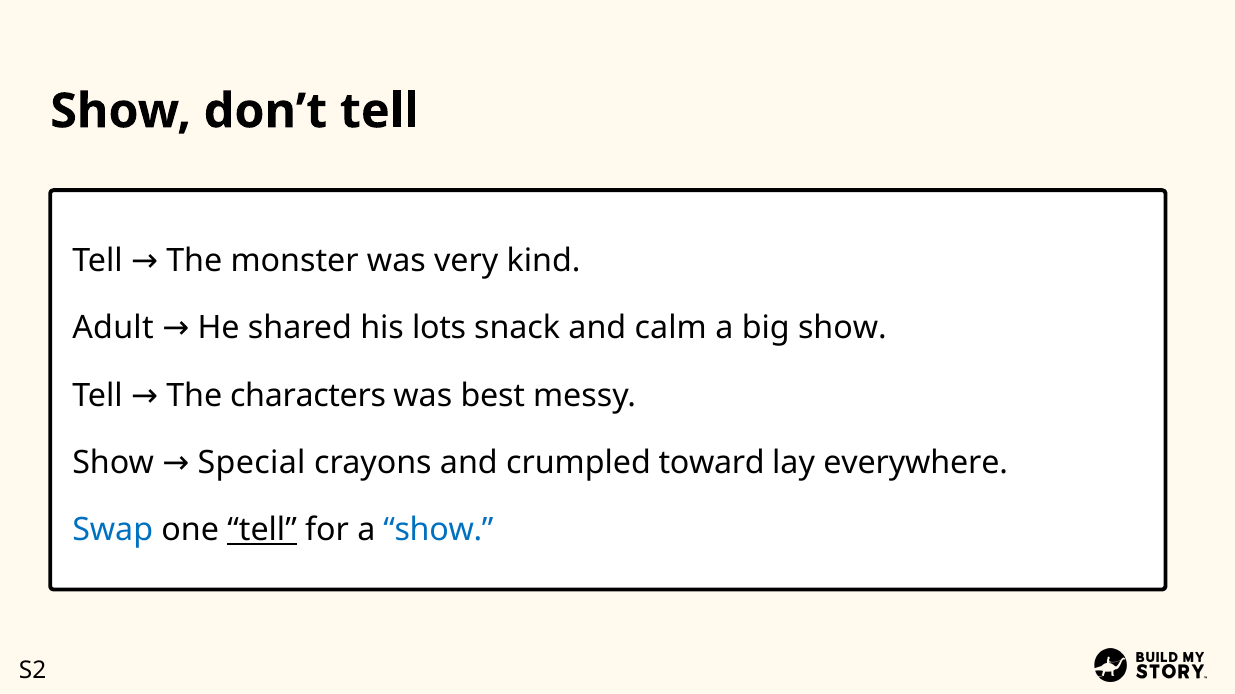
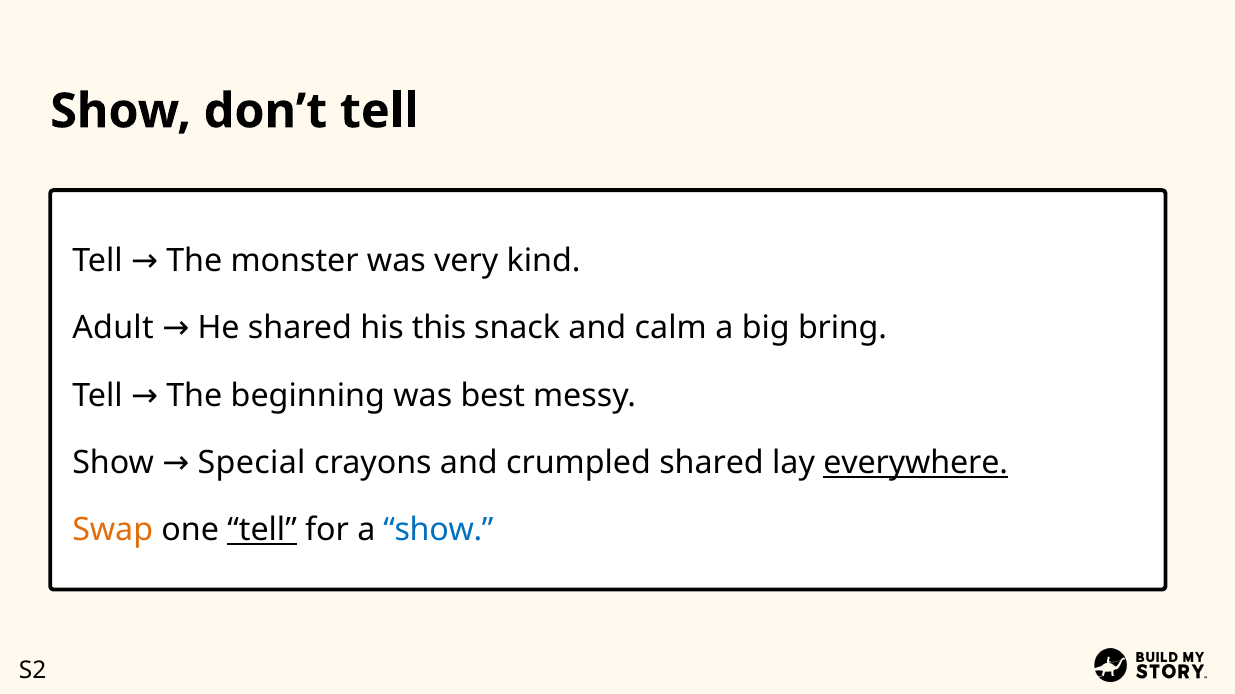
lots: lots -> this (439, 329)
big show: show -> bring (843, 329)
characters: characters -> beginning (308, 396)
crumpled toward: toward -> shared (712, 463)
everywhere underline: none -> present (916, 463)
Swap colour: blue -> orange (113, 531)
